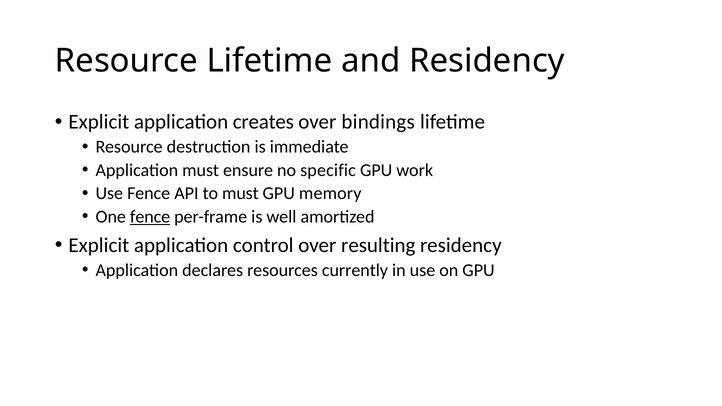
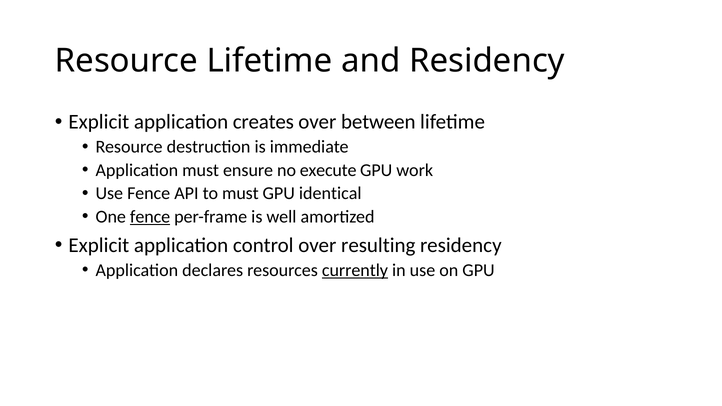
bindings: bindings -> between (378, 122)
specific: specific -> execute (328, 170)
memory: memory -> identical (330, 193)
currently underline: none -> present (355, 270)
